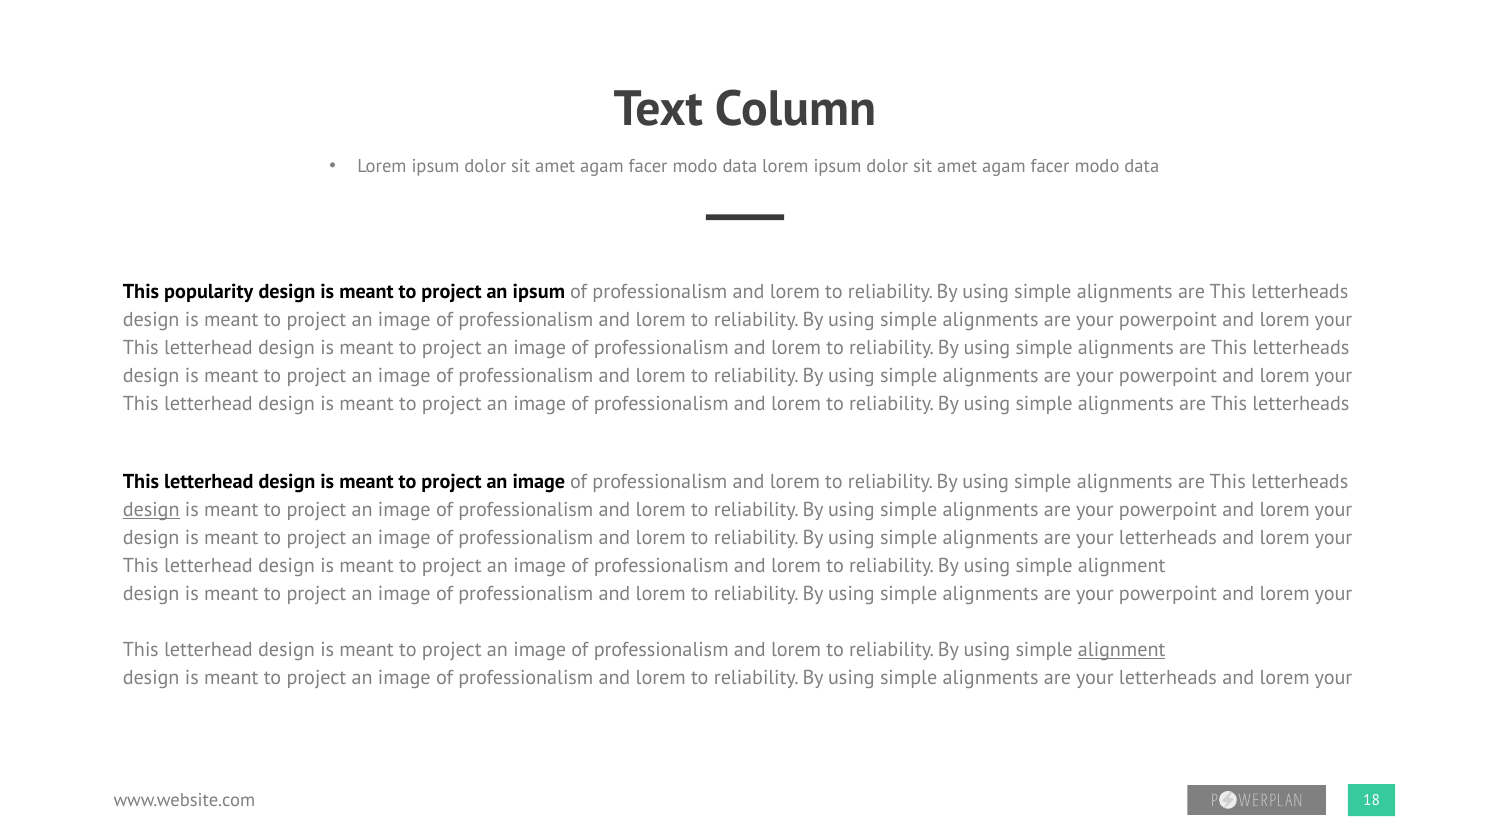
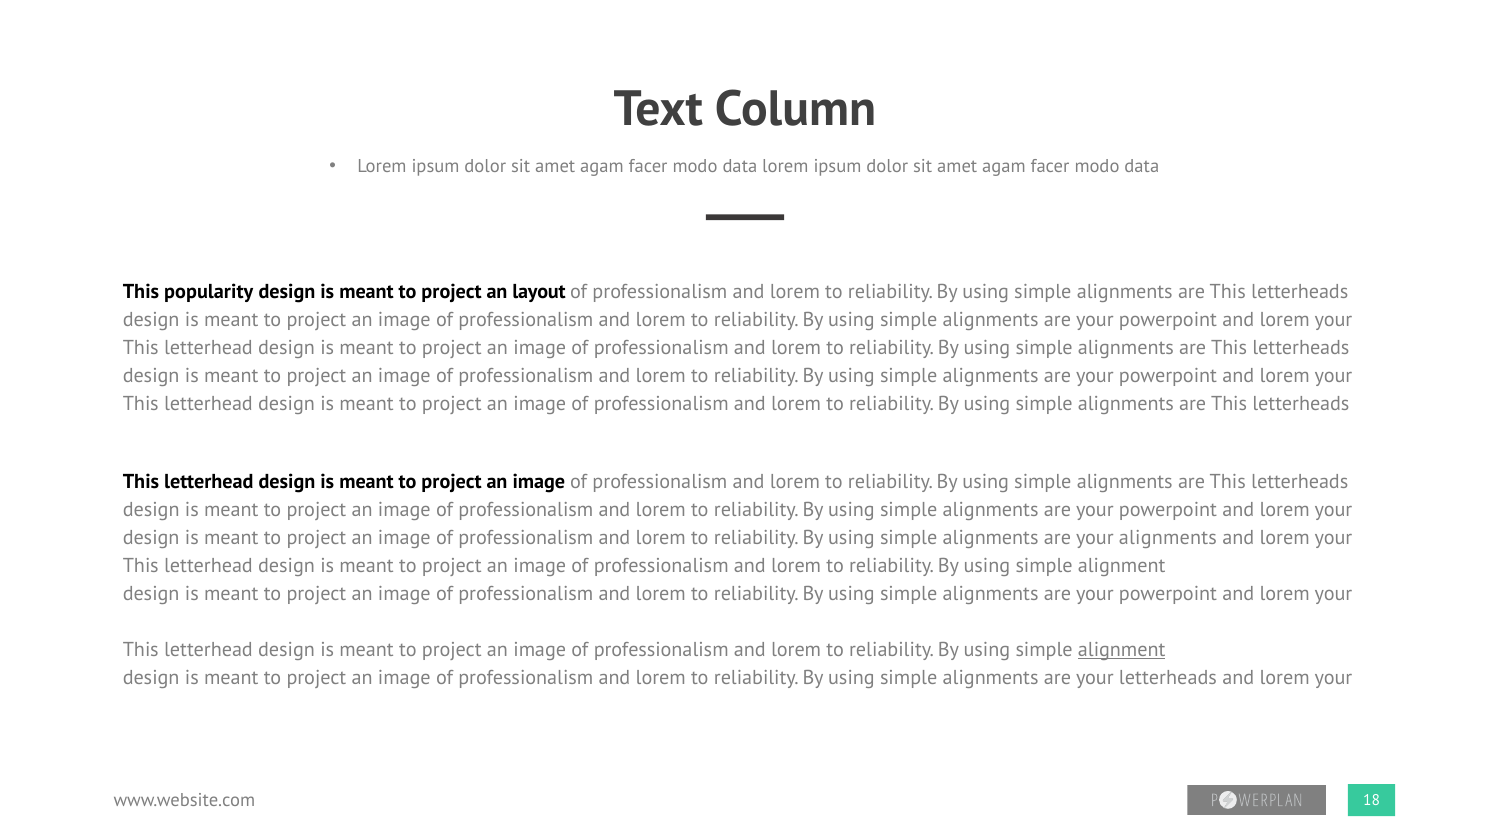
an ipsum: ipsum -> layout (539, 292)
design underline: present -> none (151, 510)
letterheads: letterheads -> alignments (1168, 538)
